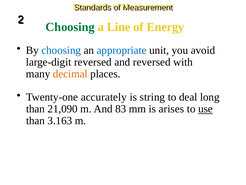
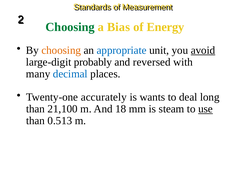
Line: Line -> Bias (119, 27)
choosing colour: blue -> orange (61, 50)
avoid underline: none -> present (203, 50)
large-digit reversed: reversed -> probably (93, 62)
decimal colour: orange -> blue (70, 74)
string: string -> wants (152, 97)
21,090: 21,090 -> 21,100 (63, 109)
83: 83 -> 18 (121, 109)
arises: arises -> steam (172, 109)
3.163: 3.163 -> 0.513 (60, 120)
